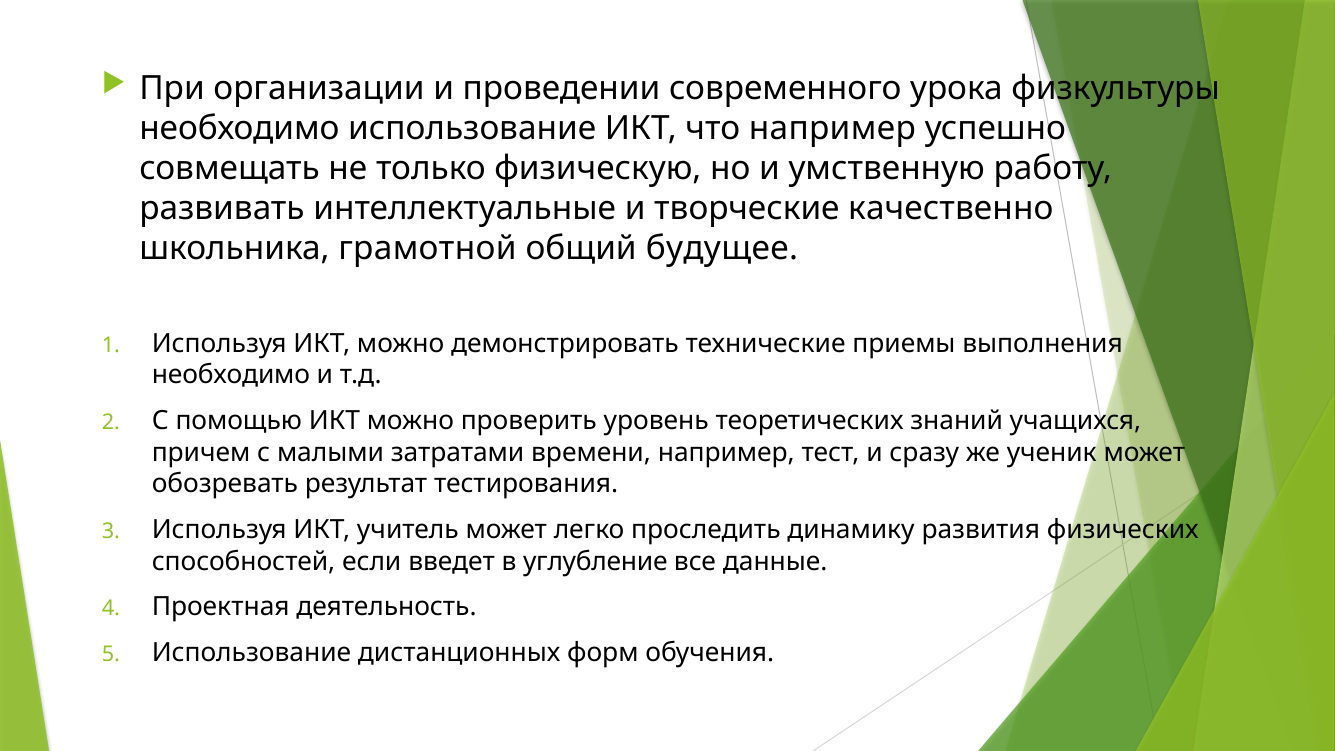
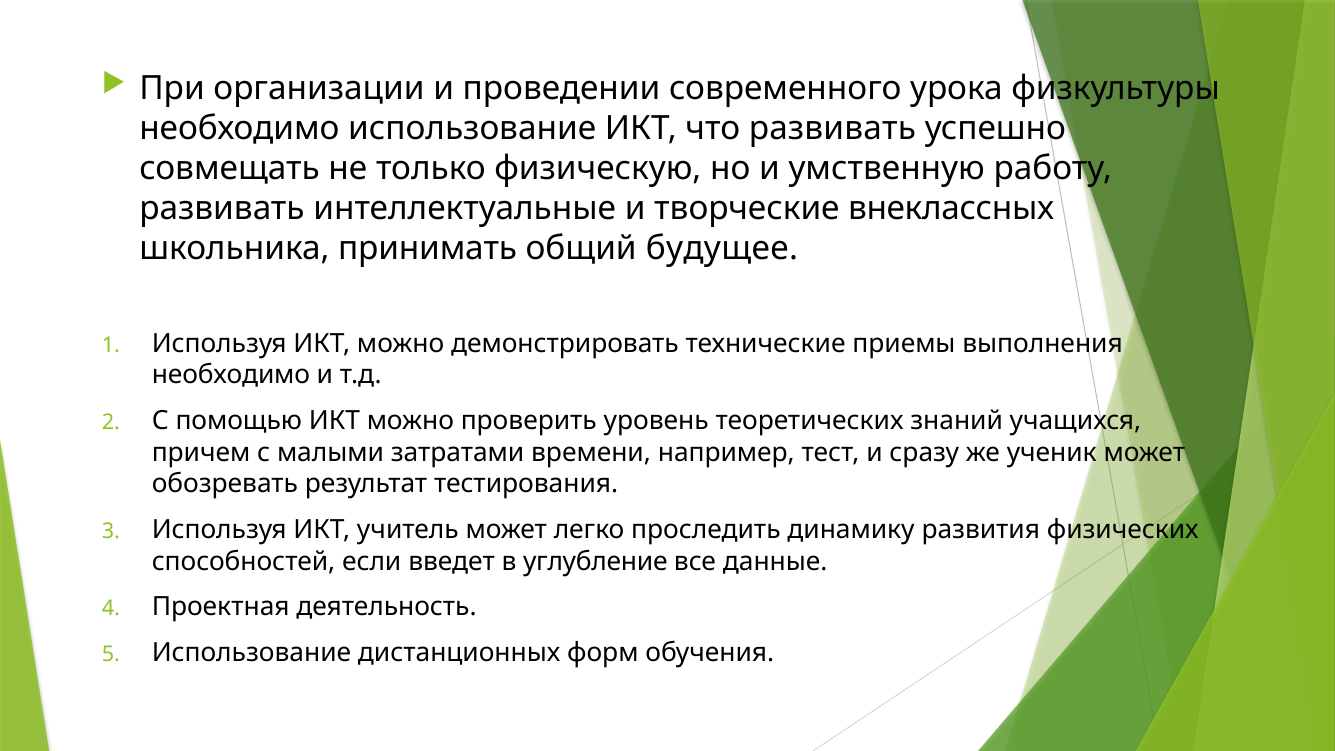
что например: например -> развивать (832, 128)
качественно: качественно -> внеклассных (951, 208)
грамотной: грамотной -> принимать (428, 248)
